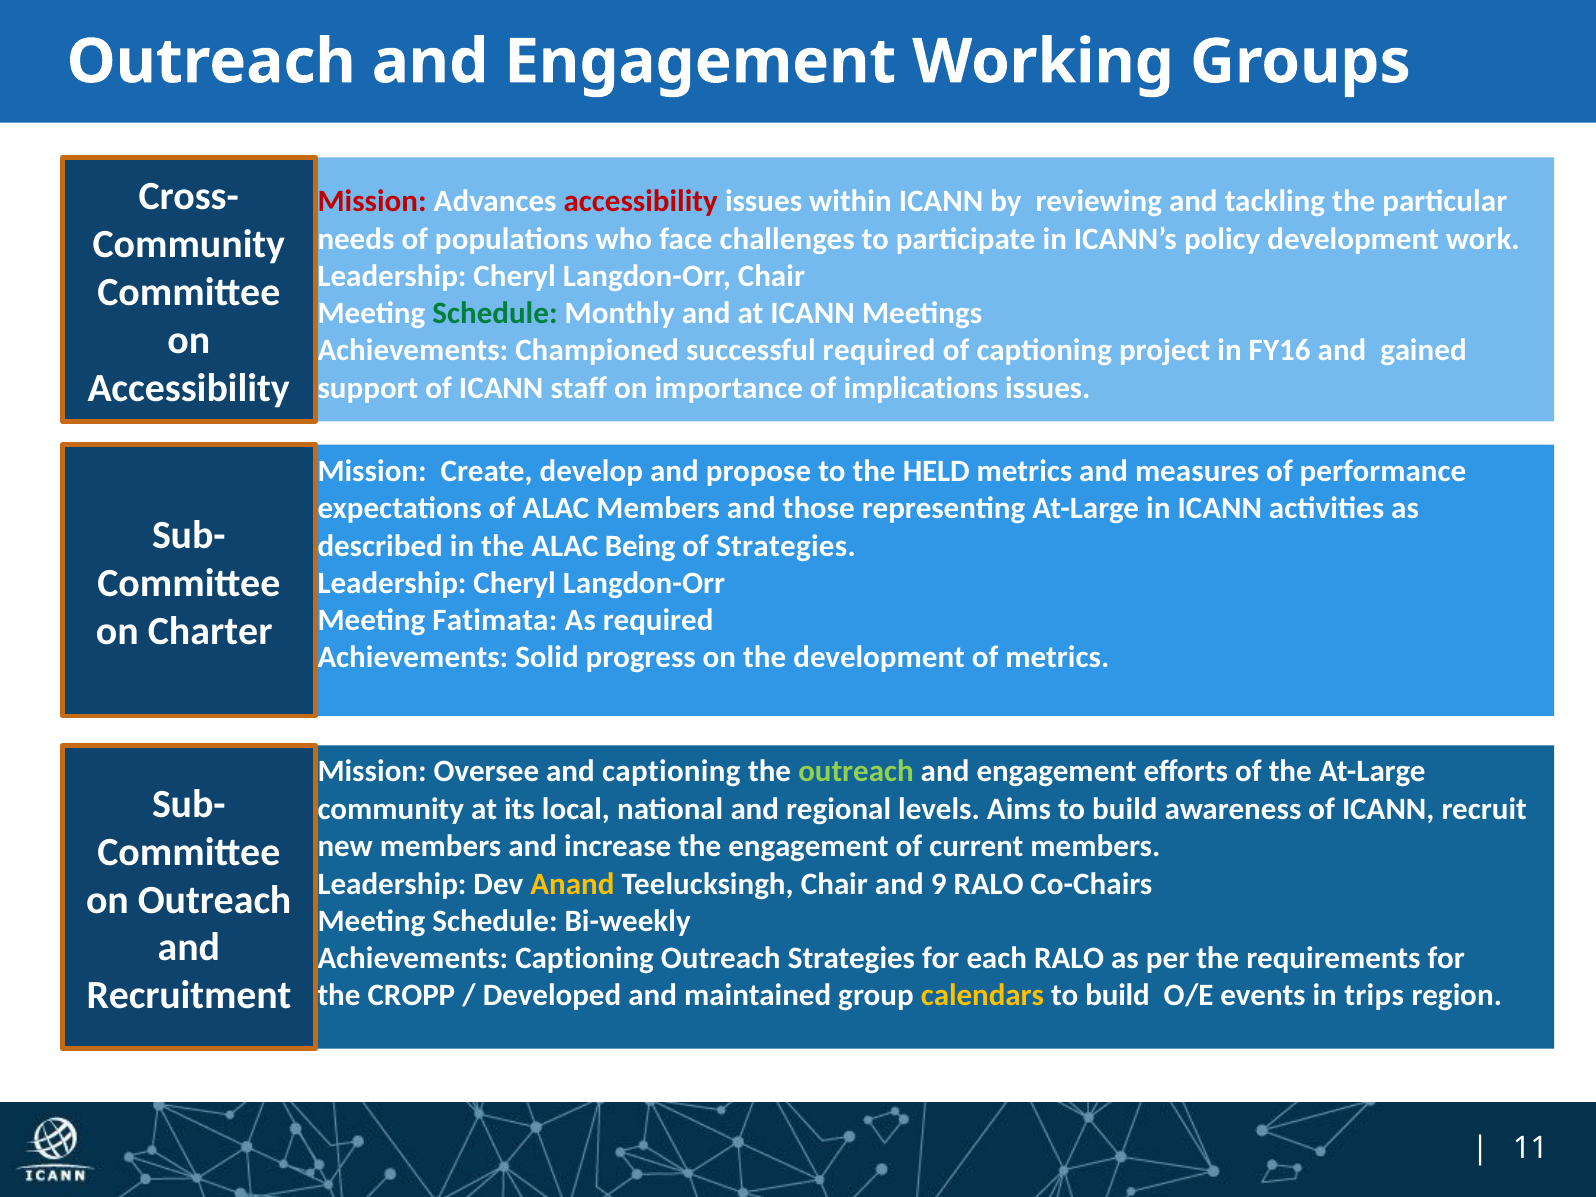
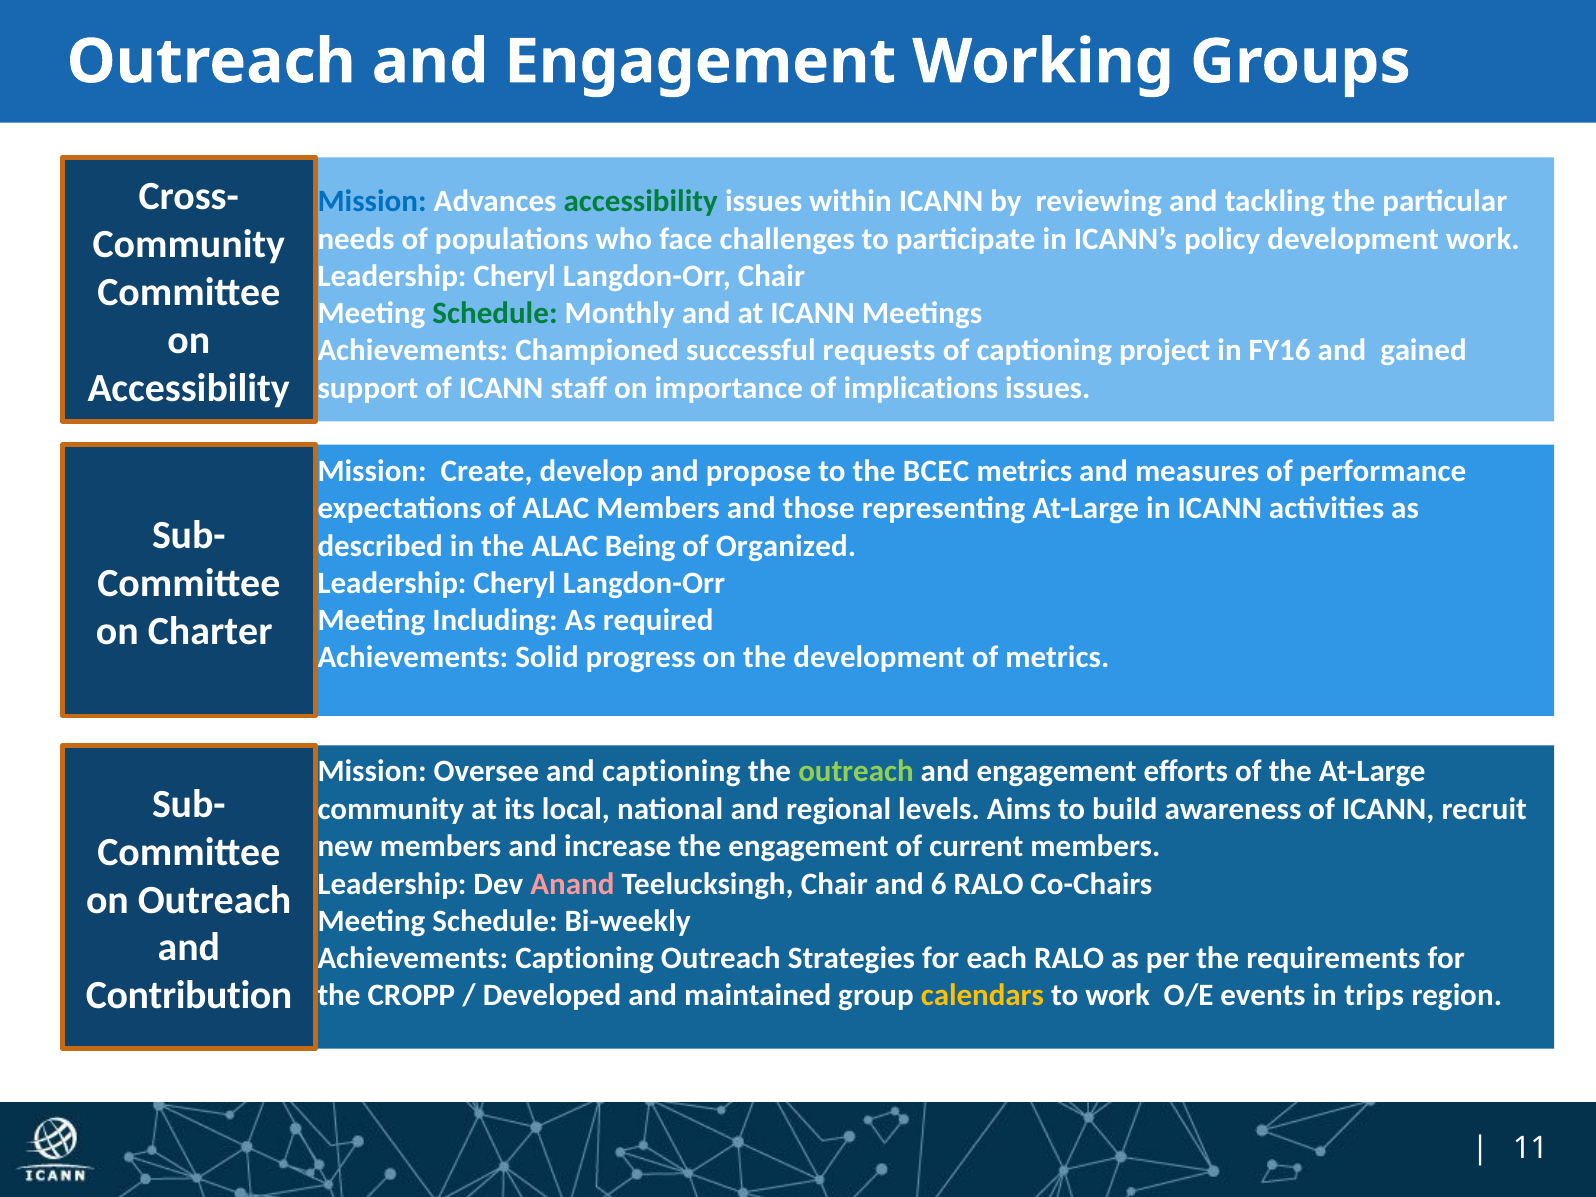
Mission colour: red -> blue (372, 202)
accessibility colour: red -> green (641, 202)
successful required: required -> requests (879, 351)
HELD: HELD -> BCEC (936, 471)
of Strategies: Strategies -> Organized (786, 546)
Fatimata: Fatimata -> Including (495, 620)
Anand colour: yellow -> pink (572, 884)
9: 9 -> 6 (939, 884)
Recruitment: Recruitment -> Contribution (189, 996)
build: build -> work (1118, 996)
